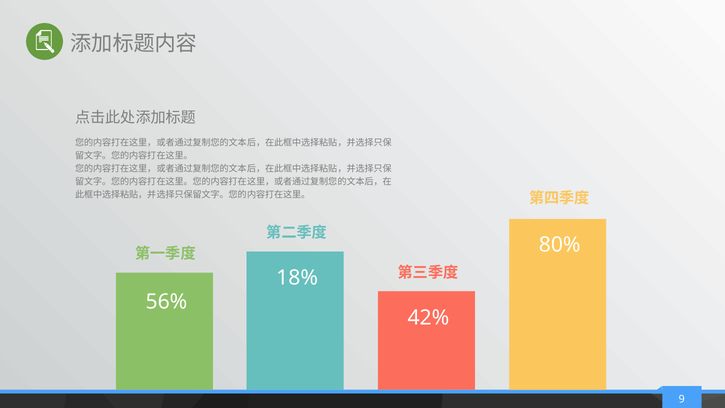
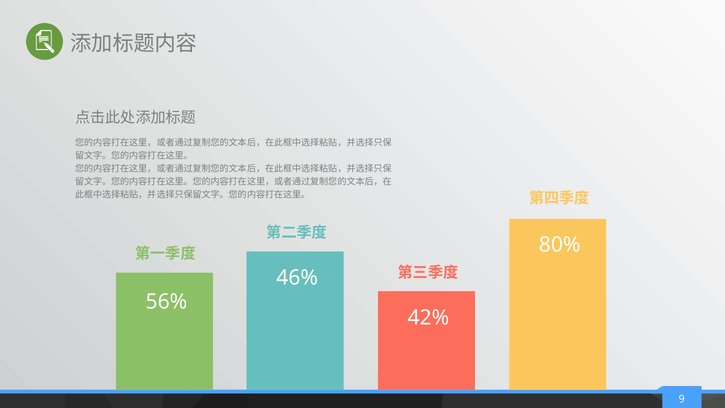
18%: 18% -> 46% (297, 278)
